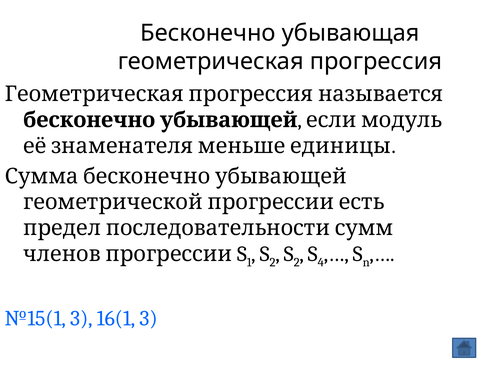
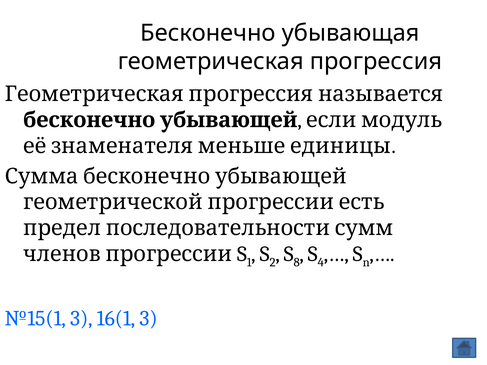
2: 2 -> 8 (297, 263)
